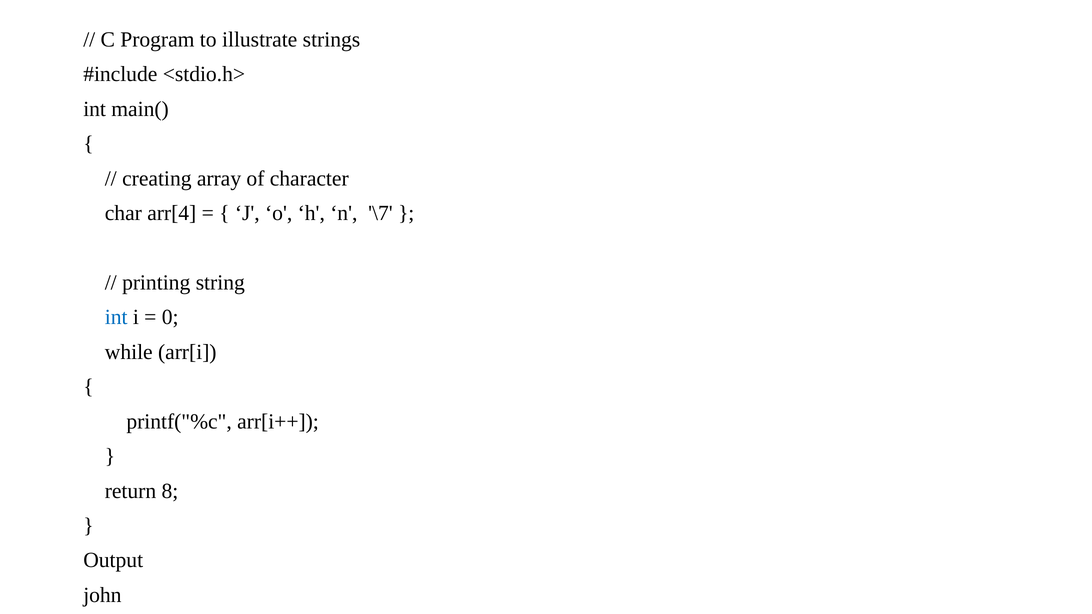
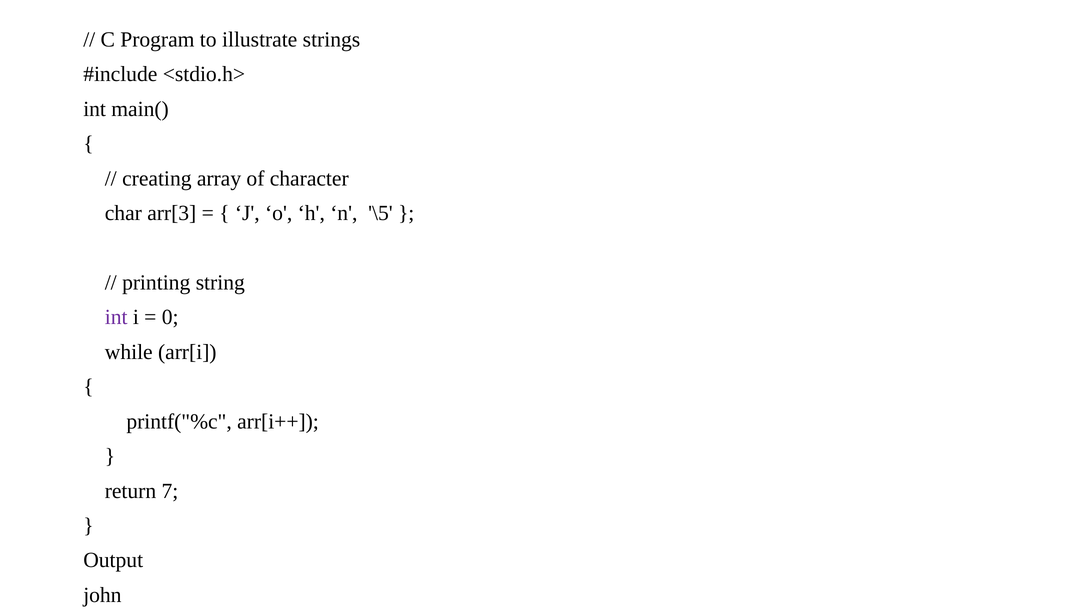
arr[4: arr[4 -> arr[3 (172, 213)
\7: \7 -> \5 (380, 213)
int colour: blue -> purple (116, 317)
8: 8 -> 7 (170, 491)
